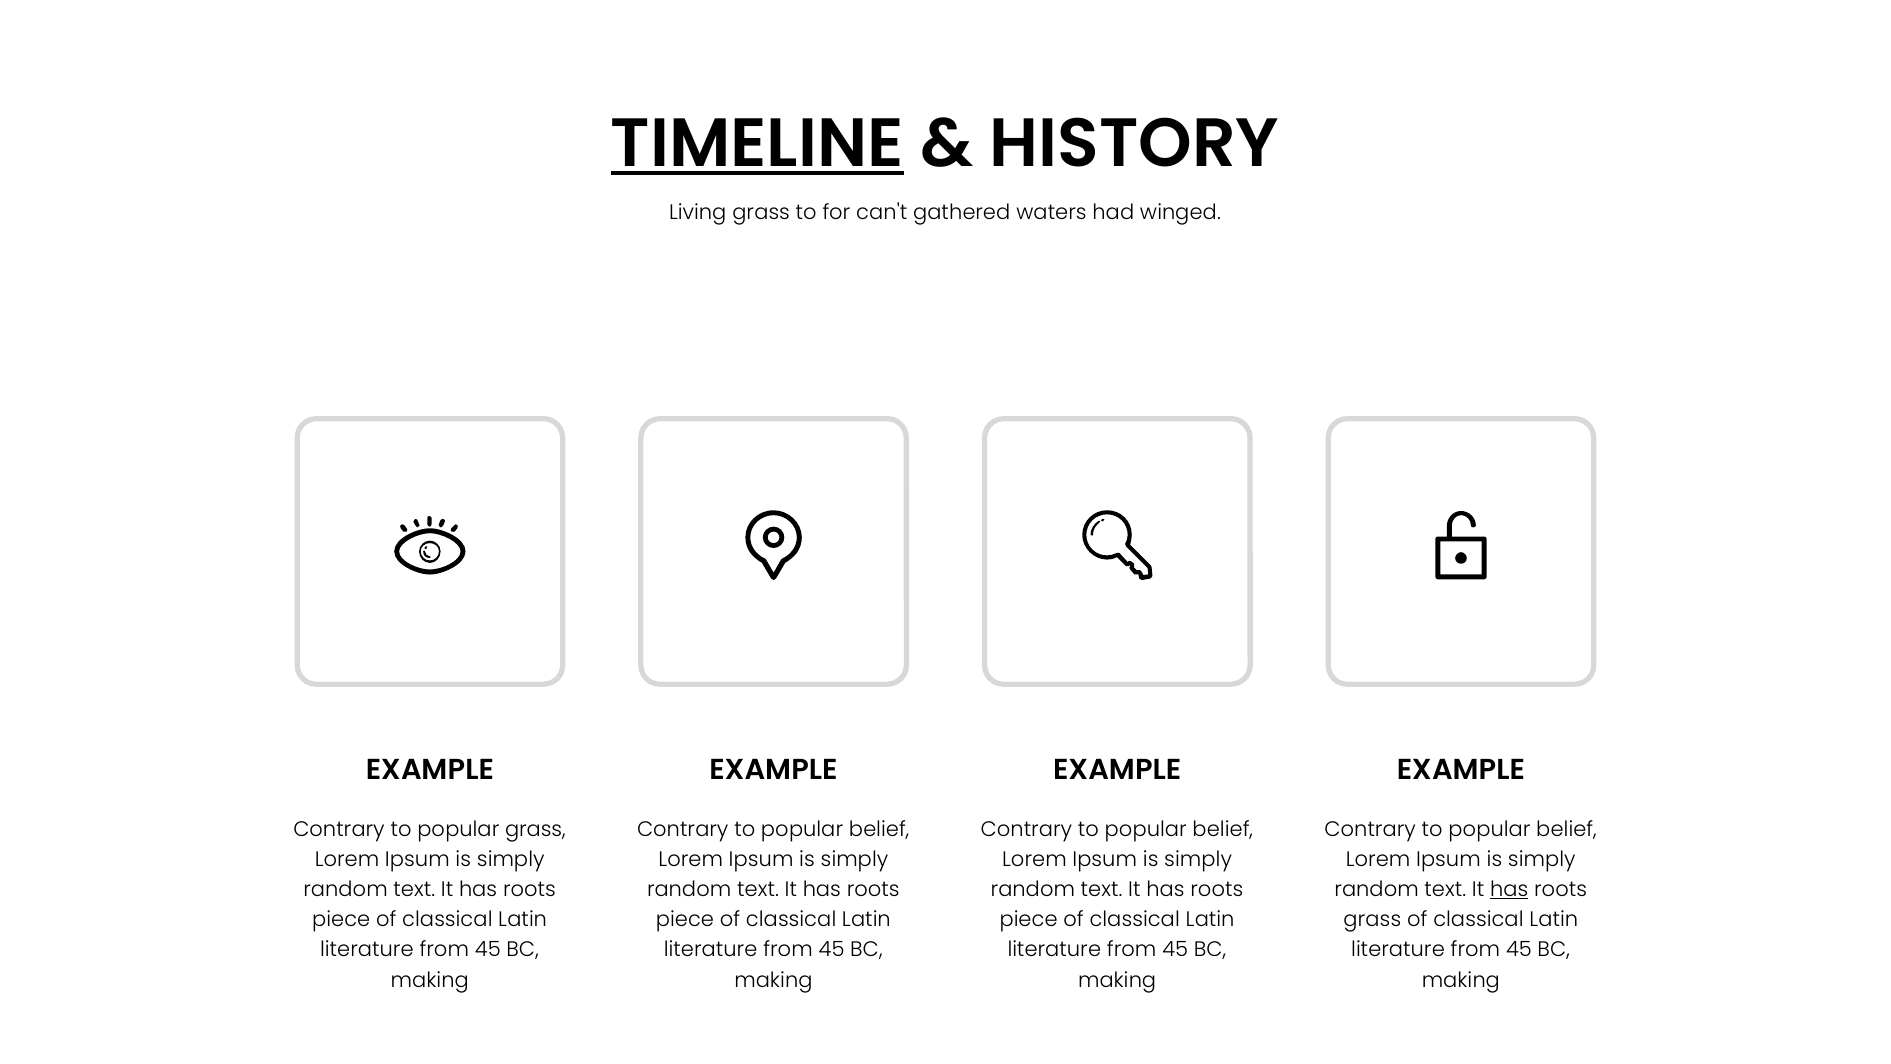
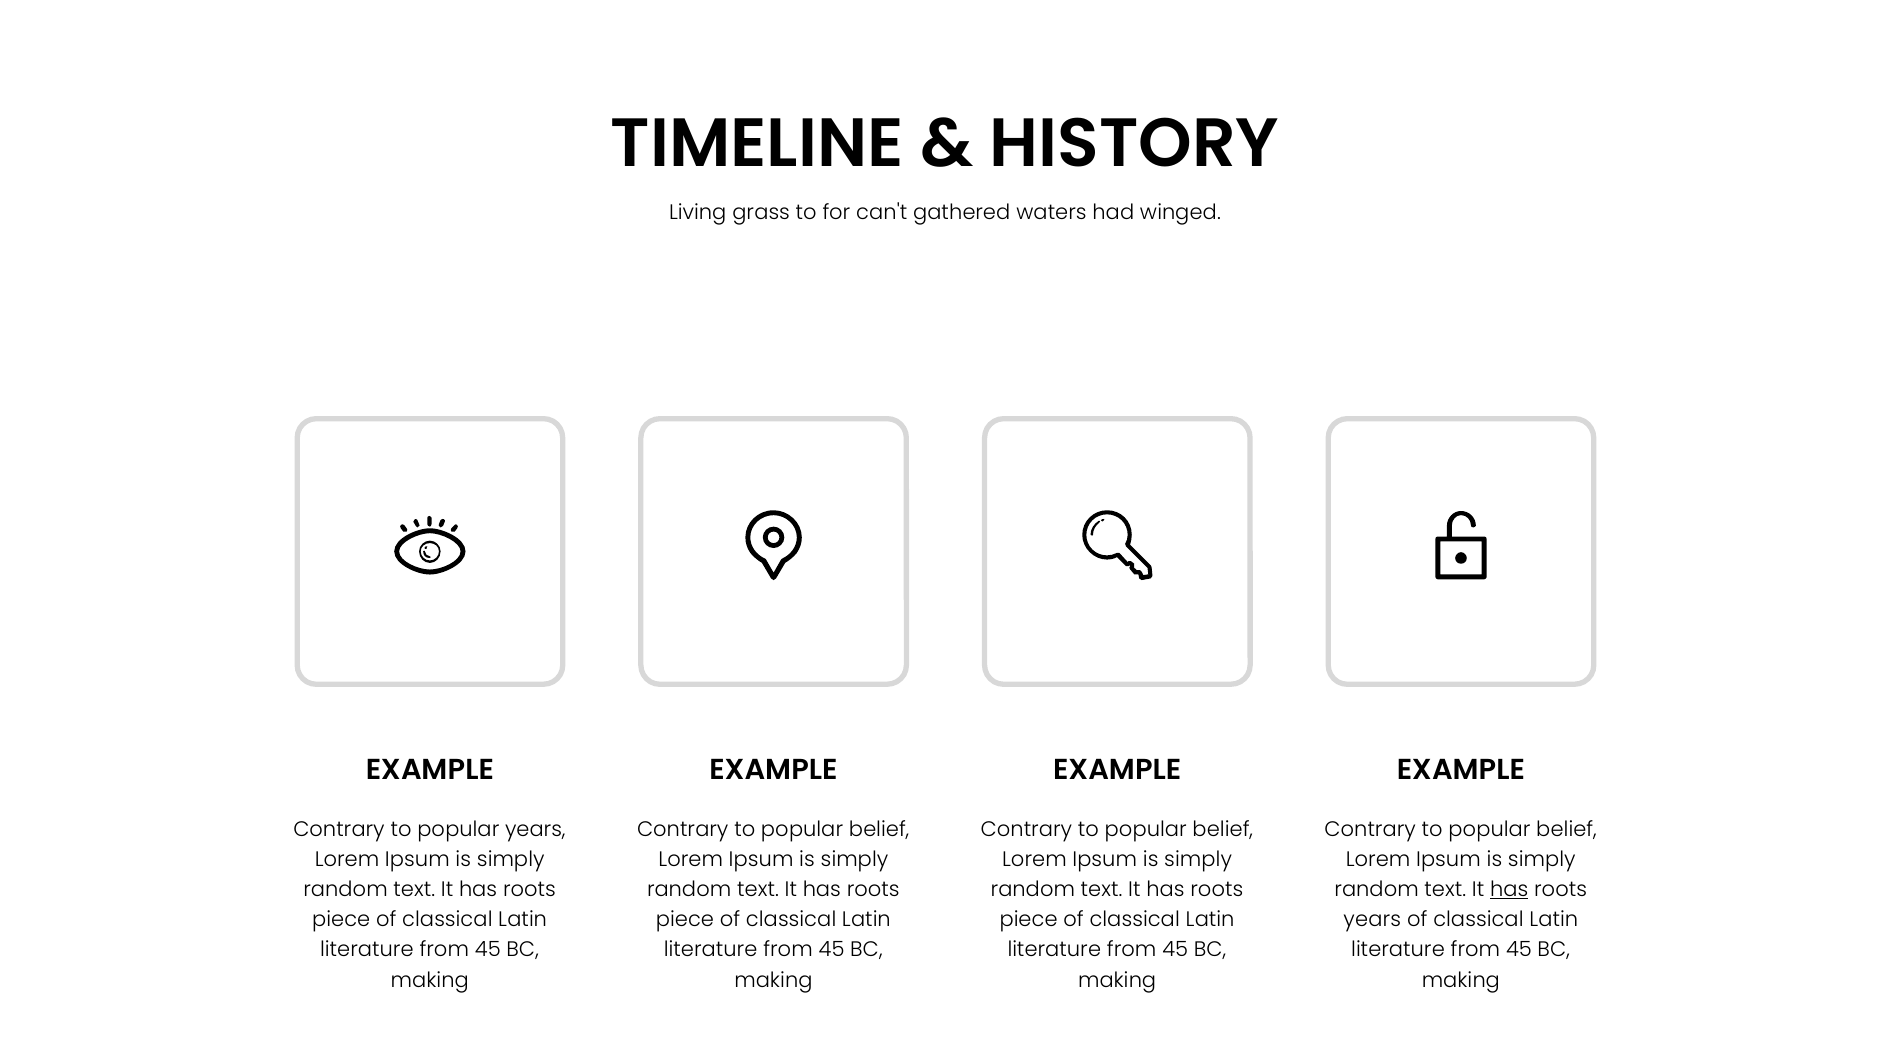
TIMELINE underline: present -> none (757, 144)
popular grass: grass -> years (535, 829)
grass: grass -> years (1372, 920)
